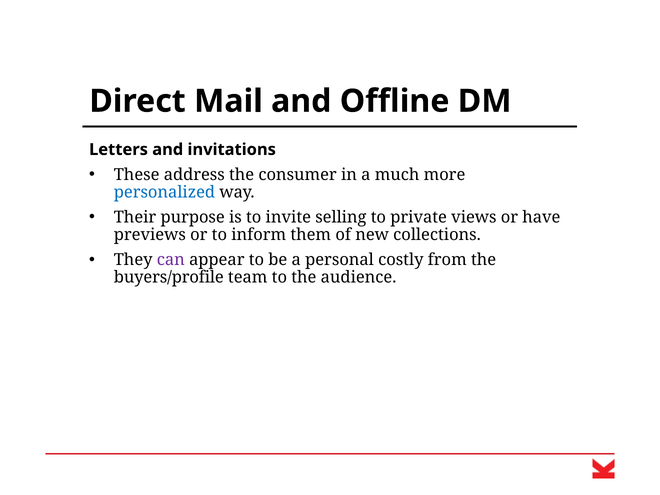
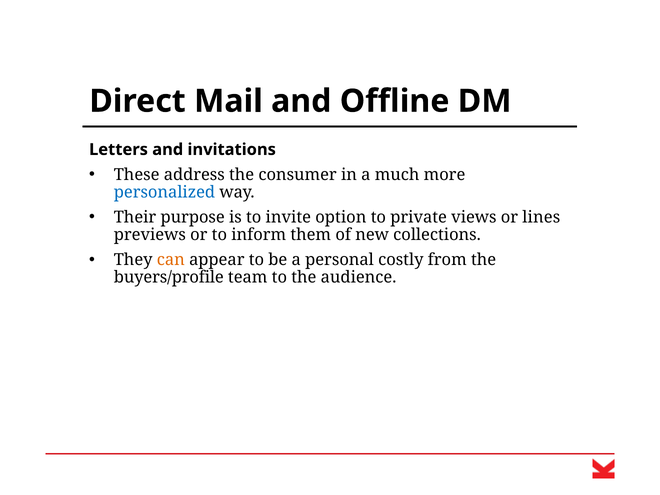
selling: selling -> option (341, 217)
have: have -> lines (541, 217)
can colour: purple -> orange (171, 260)
